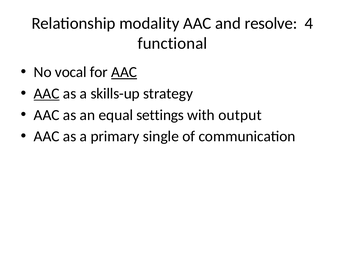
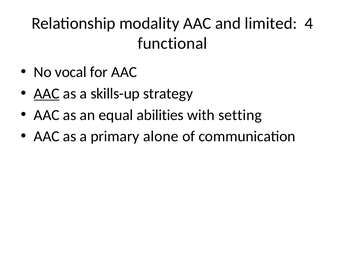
resolve: resolve -> limited (271, 23)
AAC underline: present -> none (124, 72)
settings: settings -> abilities (160, 115)
output: output -> setting (240, 115)
single: single -> alone (161, 137)
